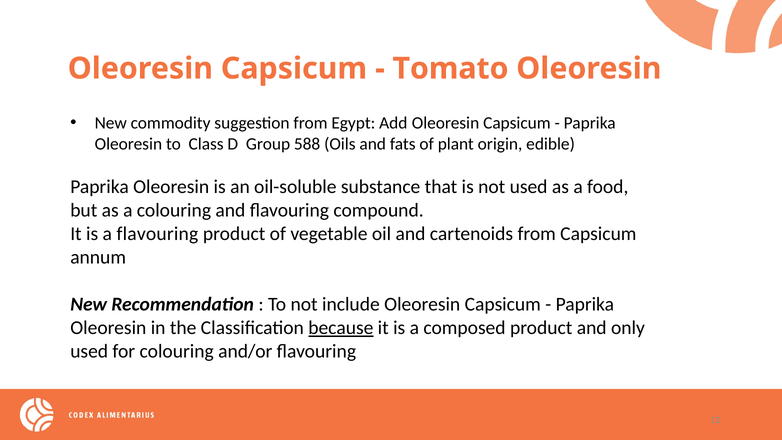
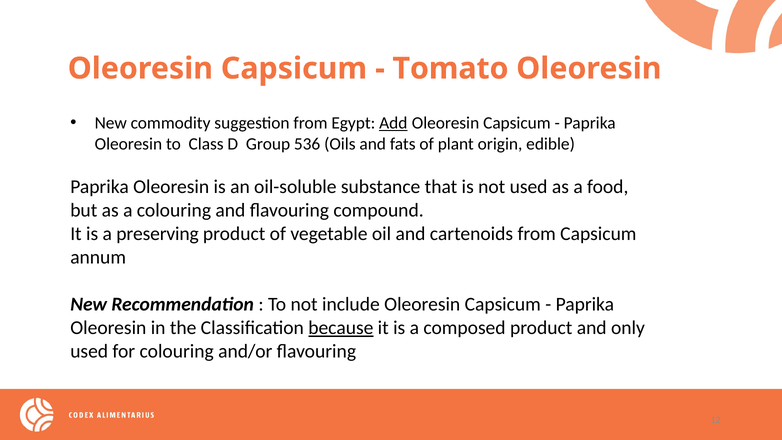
Add underline: none -> present (393, 123)
588: 588 -> 536 (307, 144)
a flavouring: flavouring -> preserving (158, 234)
